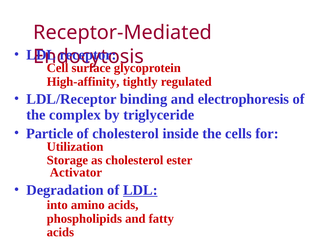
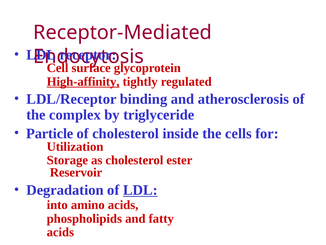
High-affinity underline: none -> present (83, 82)
electrophoresis: electrophoresis -> atherosclerosis (243, 99)
Activator: Activator -> Reservoir (76, 172)
